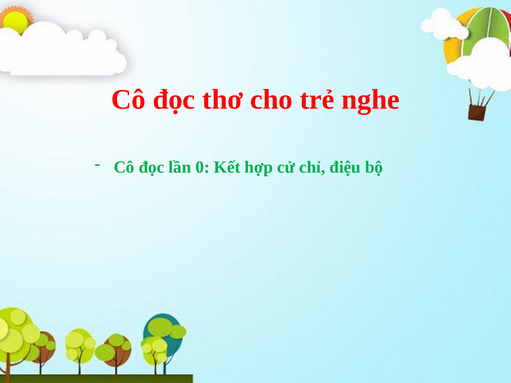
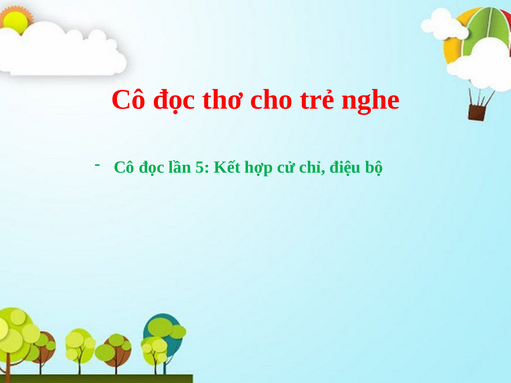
0: 0 -> 5 (203, 167)
